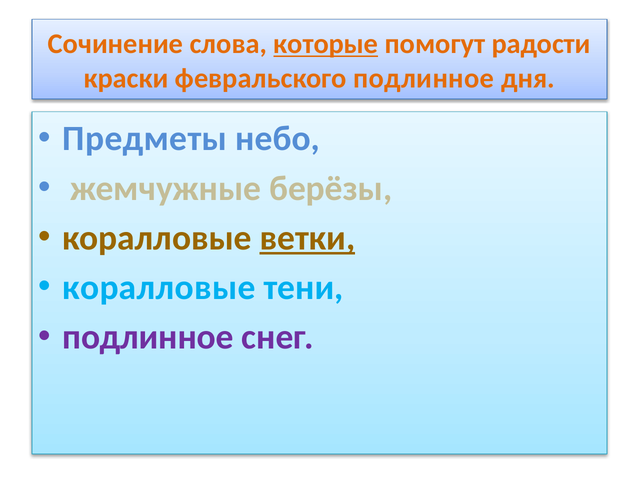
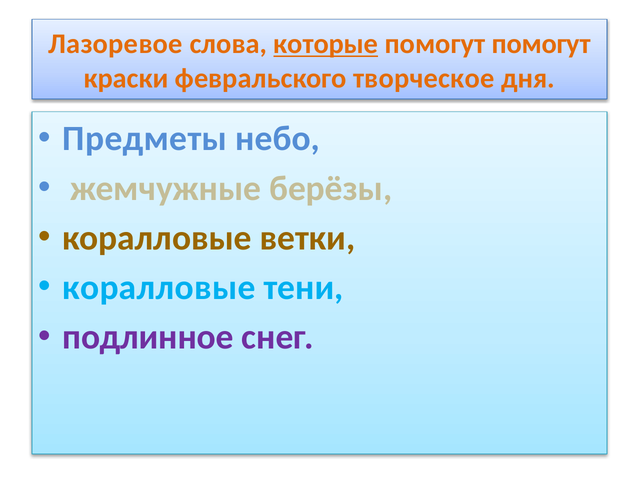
Сочинение: Сочинение -> Лазоревое (115, 44)
помогут радости: радости -> помогут (541, 44)
февральского подлинное: подлинное -> творческое (424, 78)
ветки underline: present -> none (307, 238)
